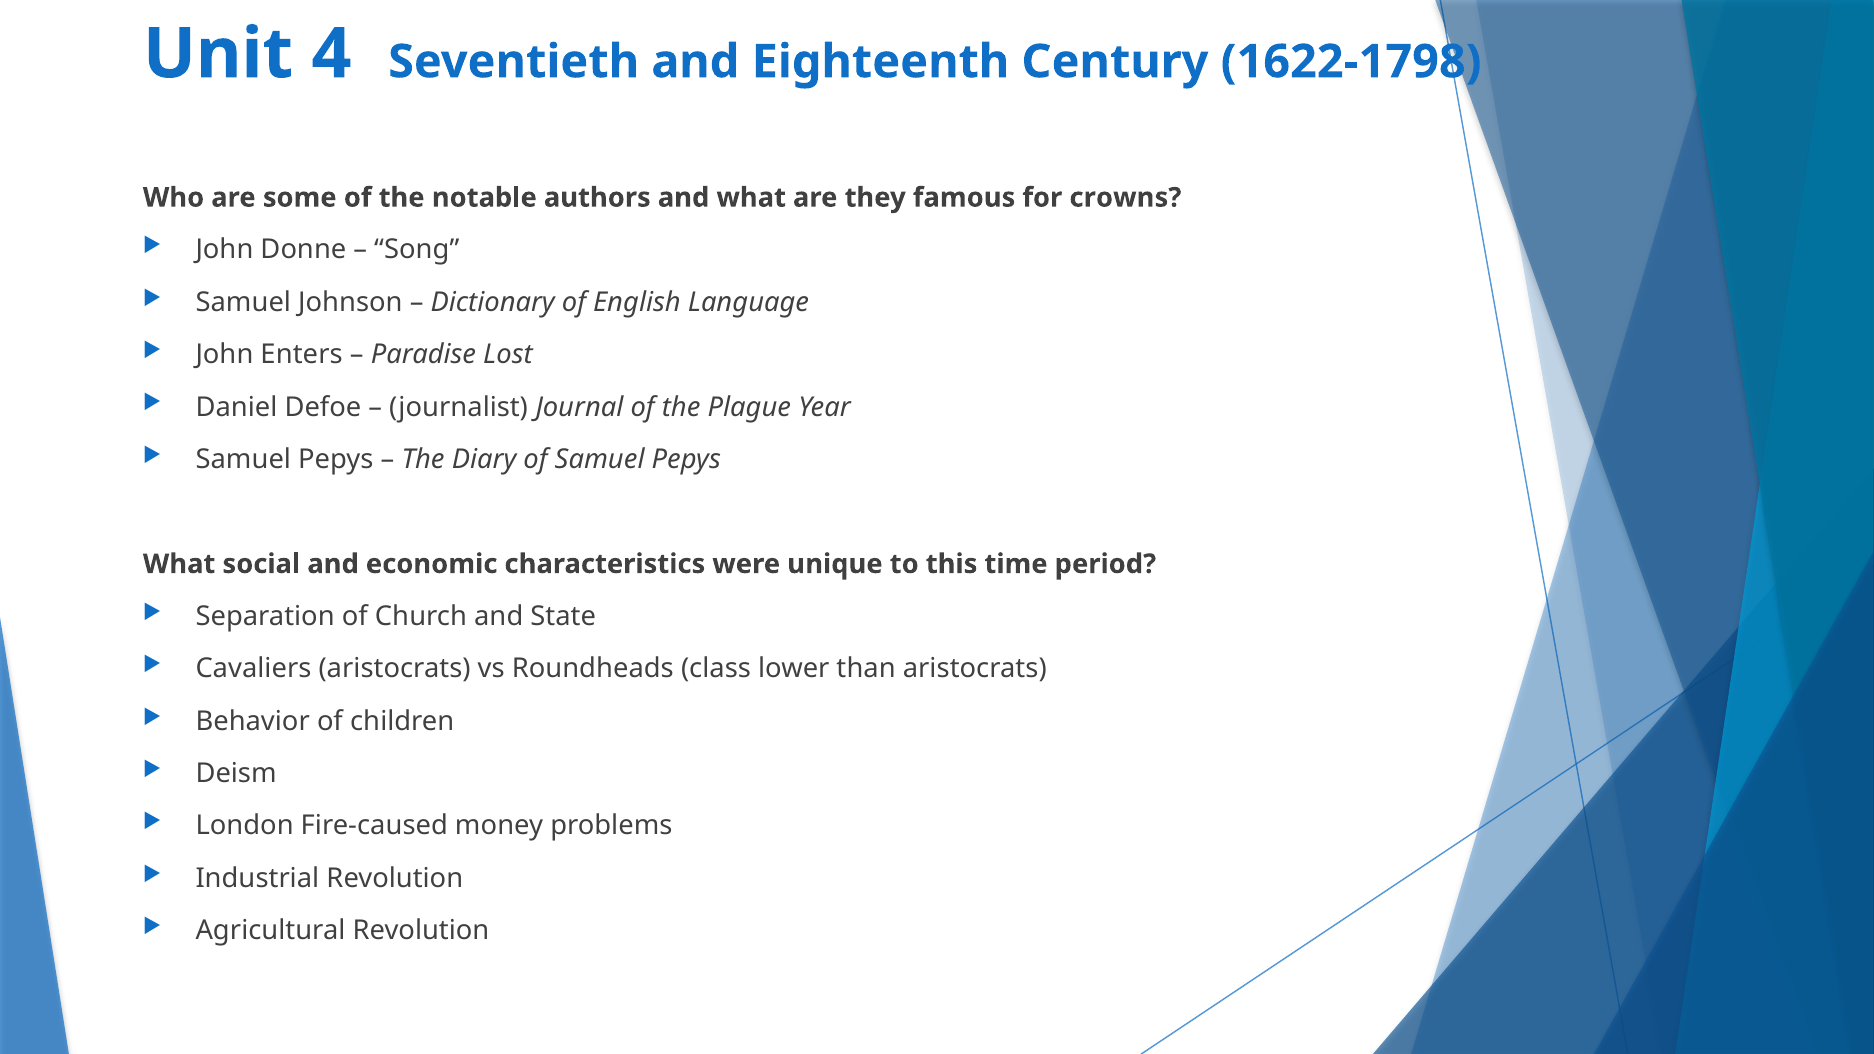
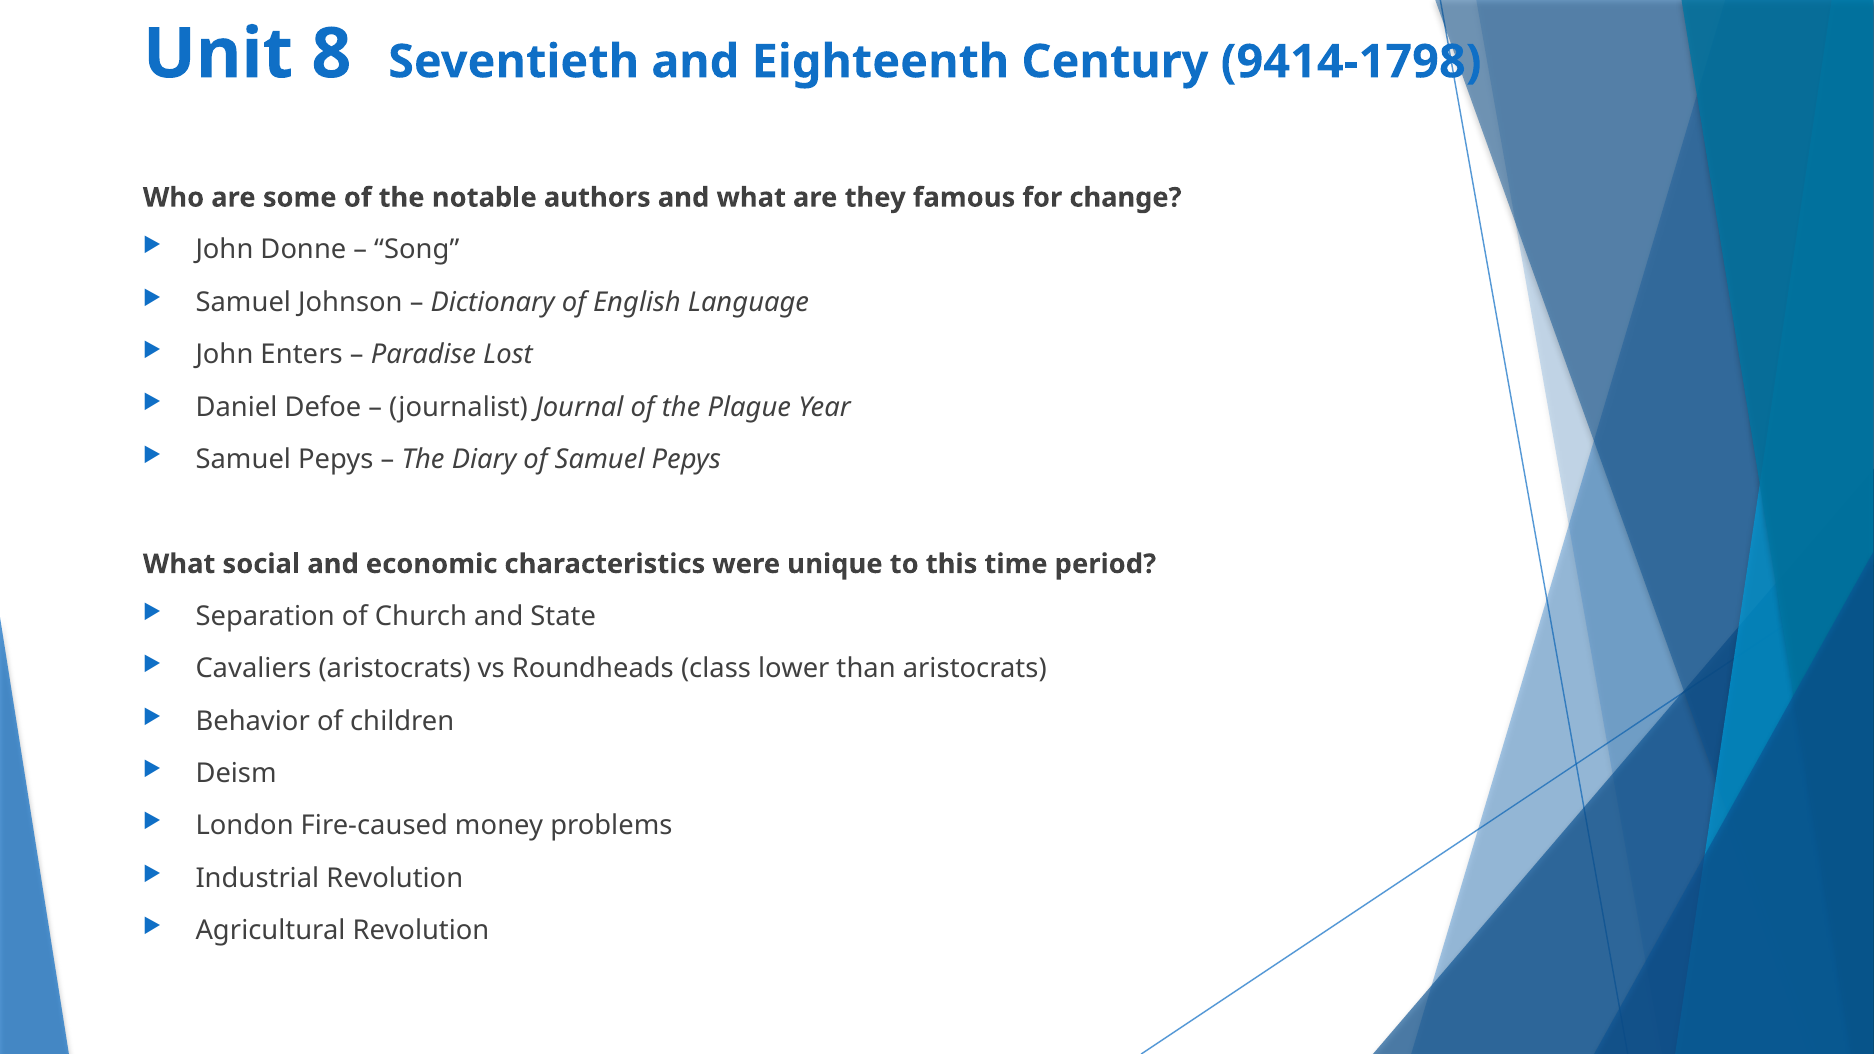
4: 4 -> 8 (331, 54)
1622-1798: 1622-1798 -> 9414-1798 (1351, 62)
crowns: crowns -> change (1126, 198)
